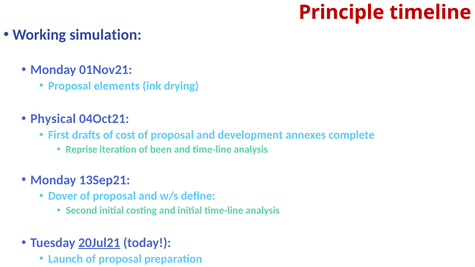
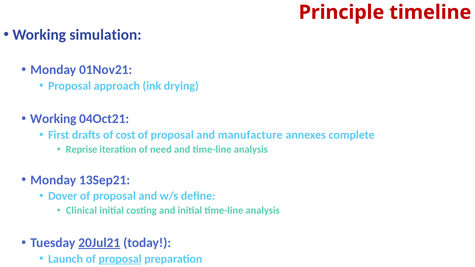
elements: elements -> approach (117, 86)
Physical: Physical -> Working (53, 119)
development: development -> manufacture (250, 135)
been: been -> need (161, 150)
Second: Second -> Clinical (81, 211)
proposal underline: none -> present (120, 259)
